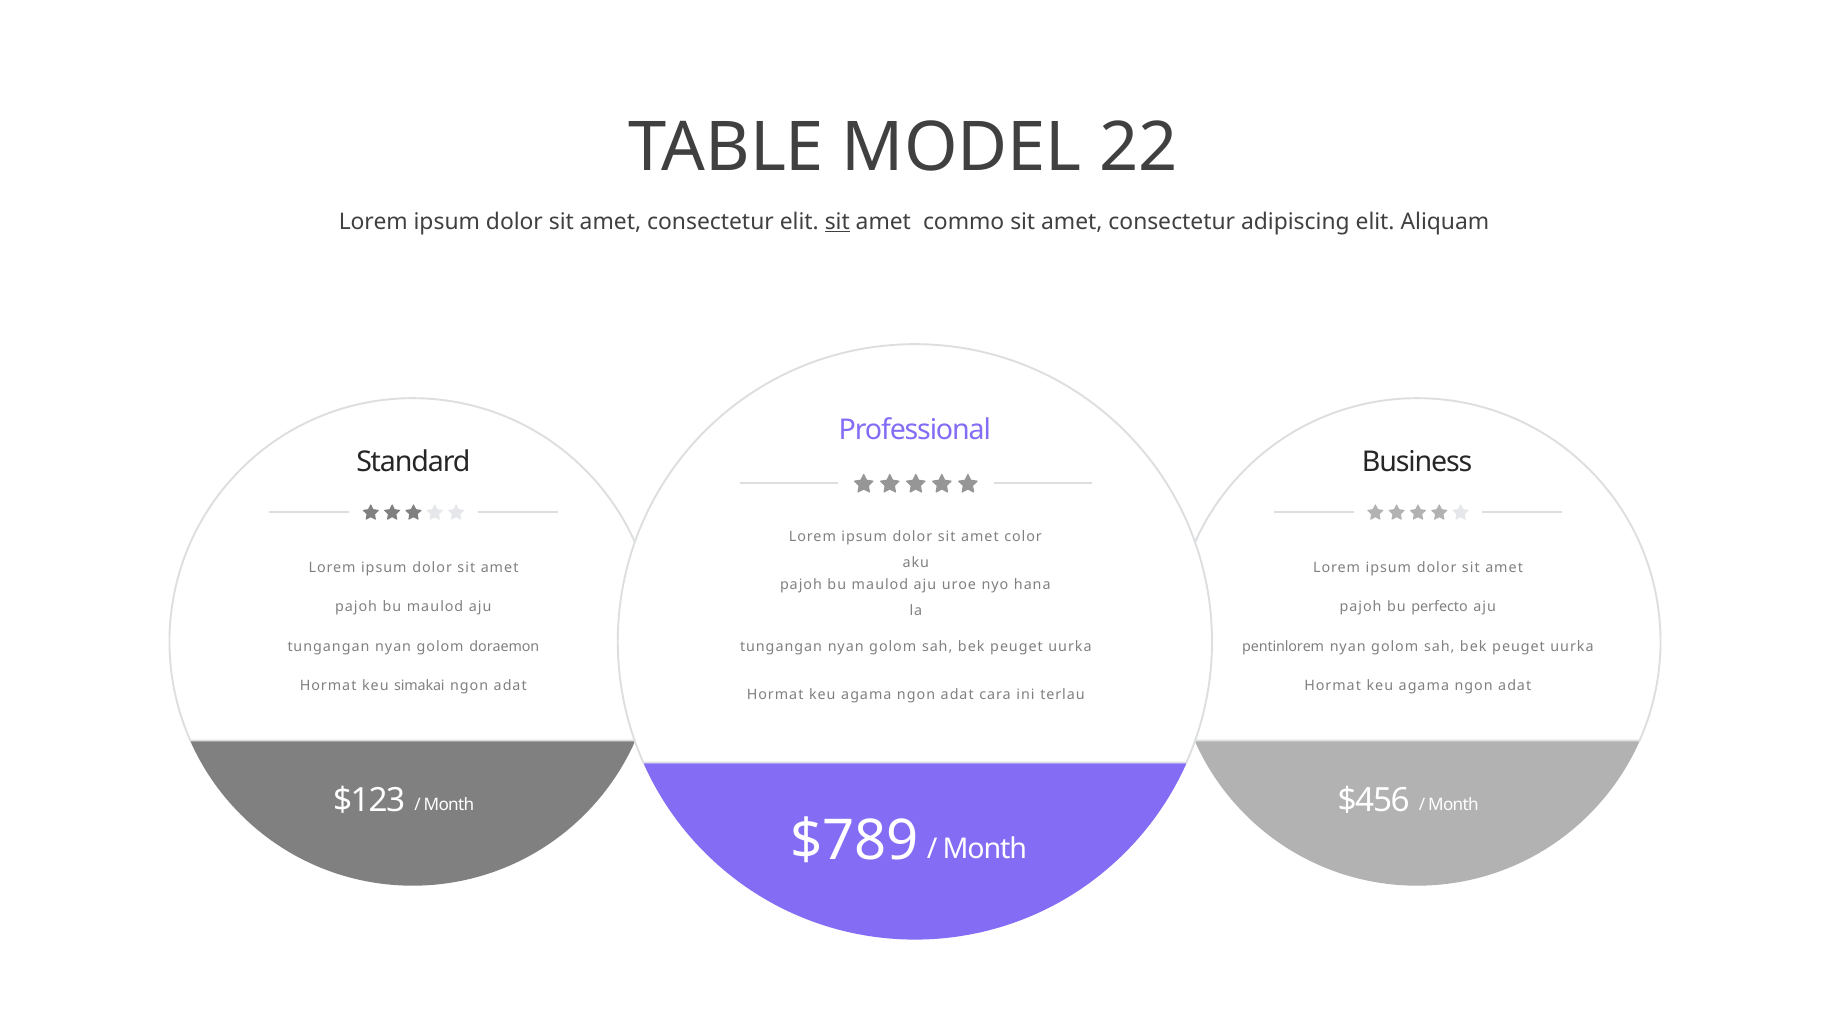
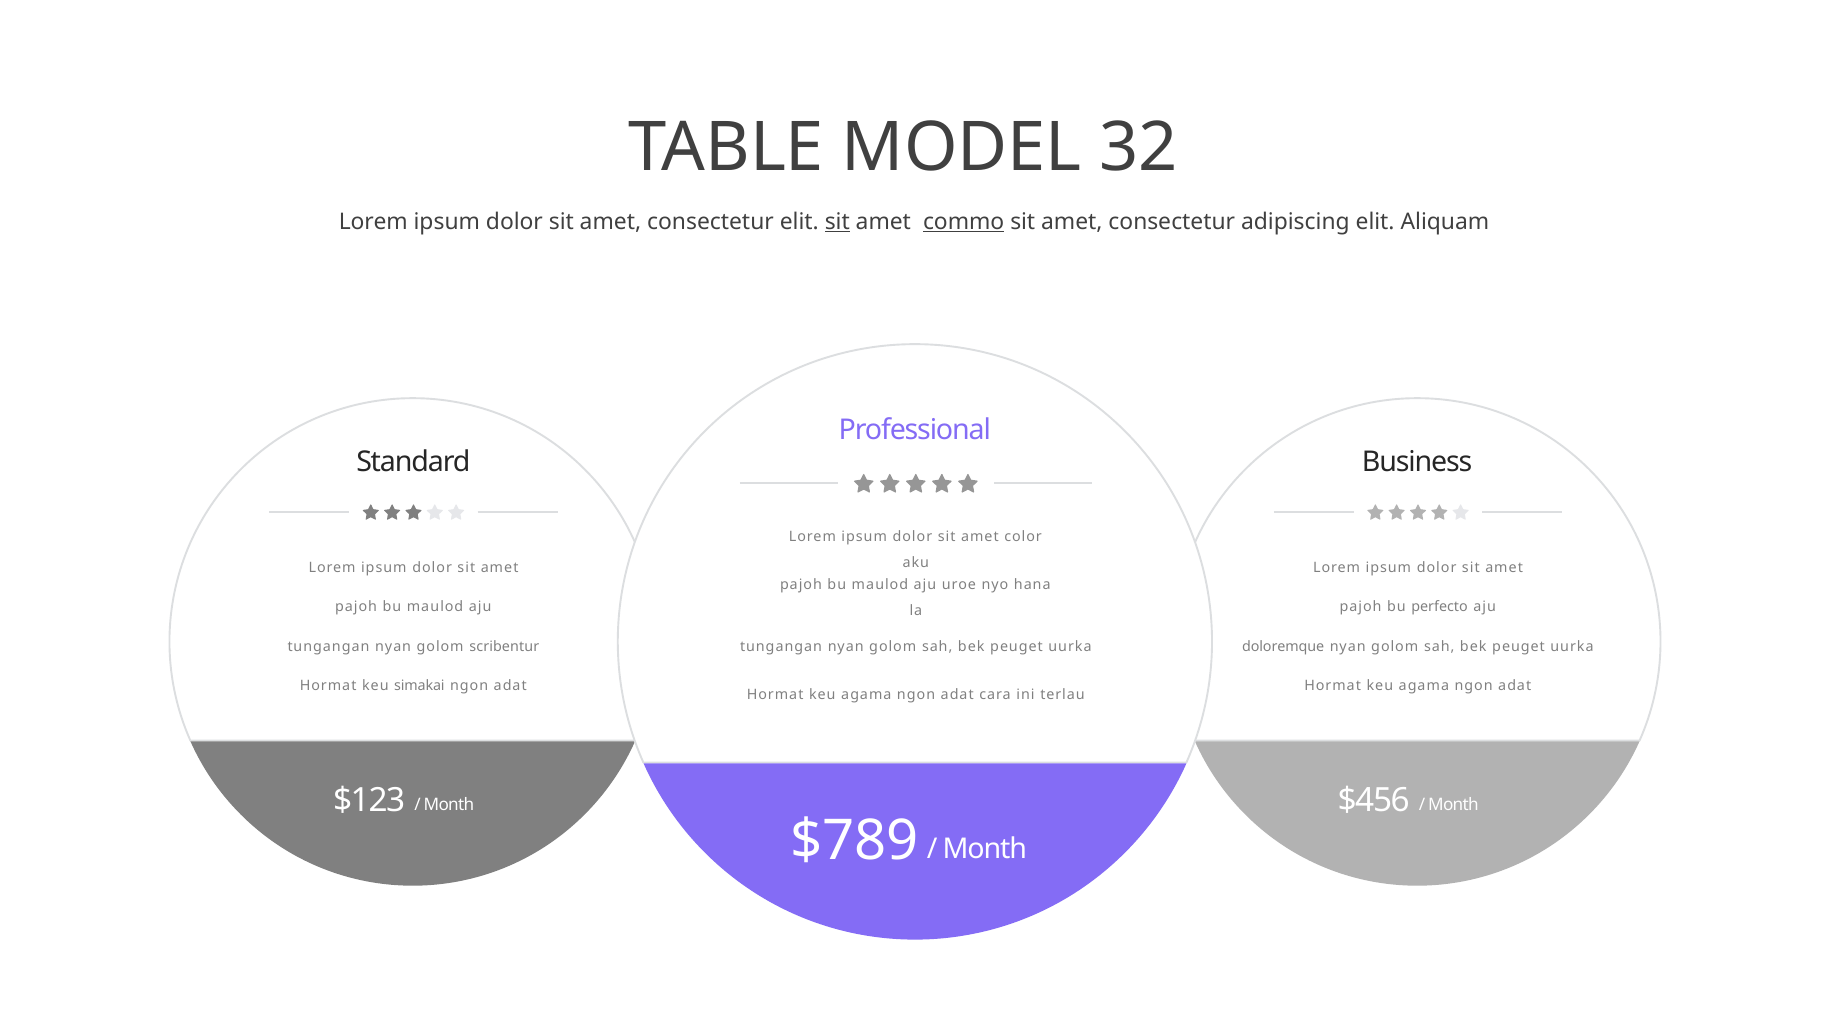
22: 22 -> 32 (1139, 148)
commo underline: none -> present (964, 221)
doraemon: doraemon -> scribentur (504, 646)
pentinlorem: pentinlorem -> doloremque (1283, 646)
